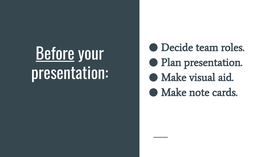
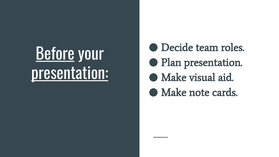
presentation underline: none -> present (70, 74)
